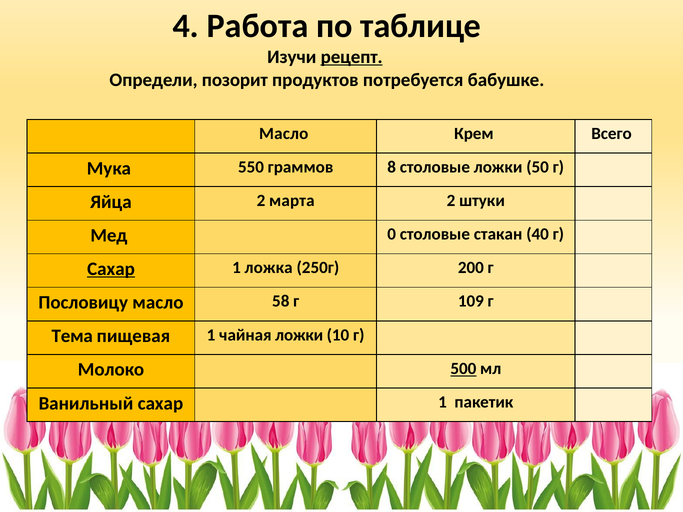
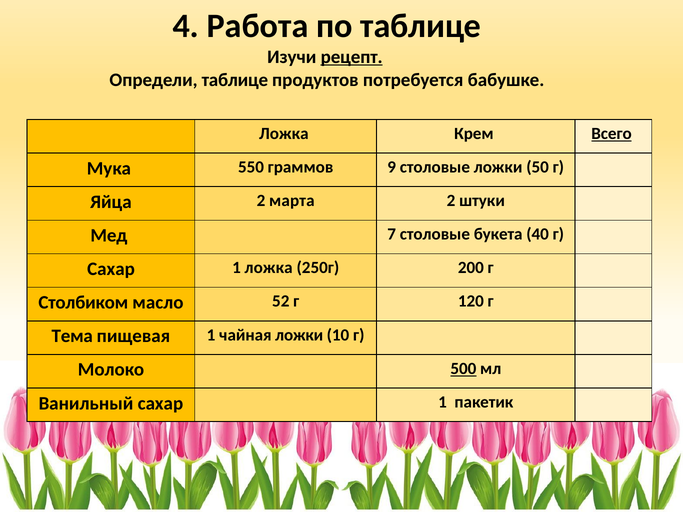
Определи позорит: позорит -> таблице (235, 80)
Масло: Масло -> Ложка (284, 134)
Всего underline: none -> present (612, 134)
8: 8 -> 9 (392, 167)
0: 0 -> 7 (392, 234)
стакан: стакан -> букета (498, 234)
Сахар underline: present -> none (111, 269)
Пословицу: Пословицу -> Столбиком (83, 303)
58: 58 -> 52 (281, 301)
109: 109 -> 120 (471, 301)
